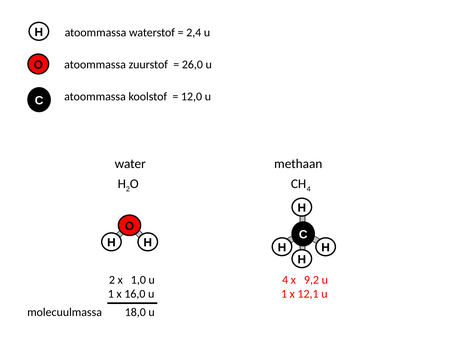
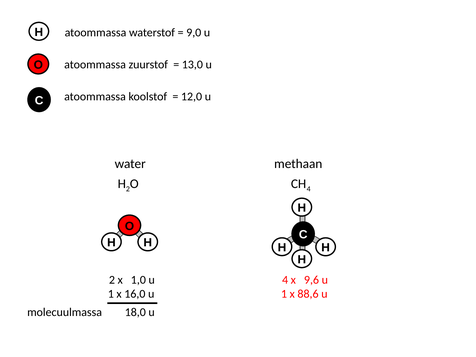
2,4: 2,4 -> 9,0 (194, 33)
26,0: 26,0 -> 13,0 (192, 65)
9,2: 9,2 -> 9,6 (311, 280)
12,1: 12,1 -> 88,6 (308, 294)
